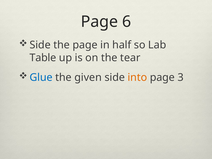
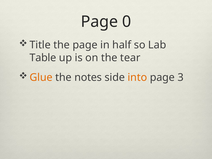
6: 6 -> 0 (127, 22)
Side: Side -> Title (40, 45)
Glue colour: blue -> orange (41, 77)
given: given -> notes (88, 77)
